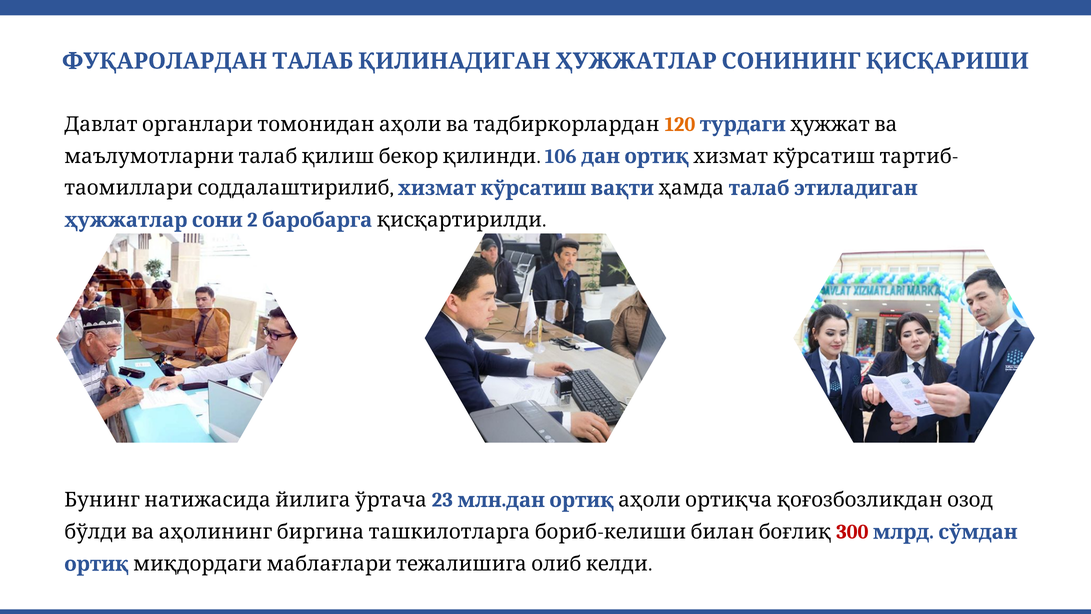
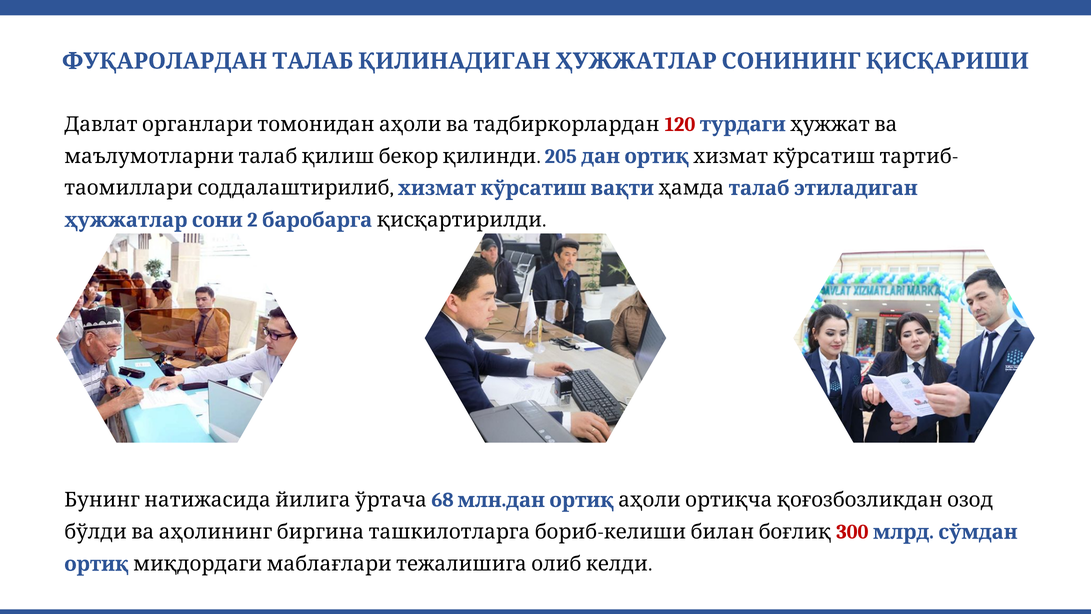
120 colour: orange -> red (680, 124)
106: 106 -> 205 (561, 156)
23: 23 -> 68 (443, 500)
